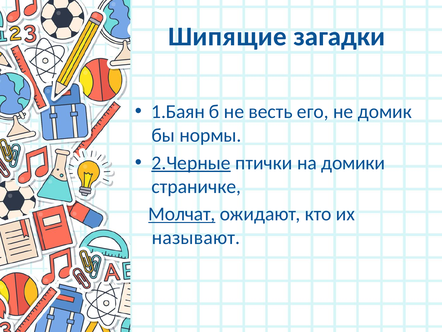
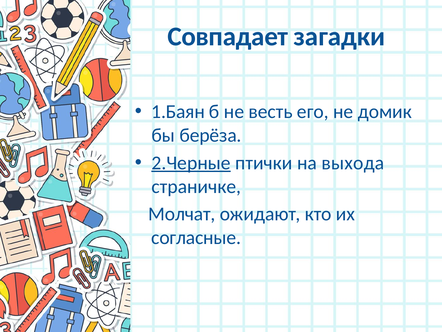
Шипящие: Шипящие -> Совпадает (228, 36)
нормы: нормы -> берёза (211, 135)
домики: домики -> выхода (353, 163)
Молчат underline: present -> none (182, 214)
называют: называют -> согласные (196, 237)
